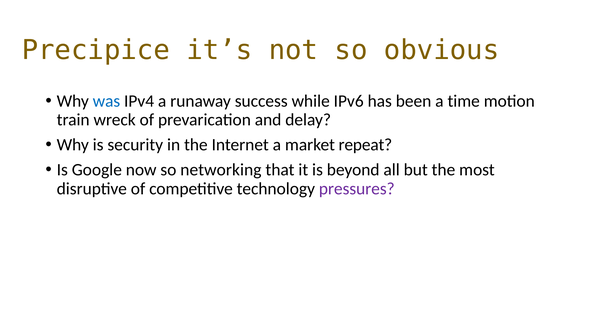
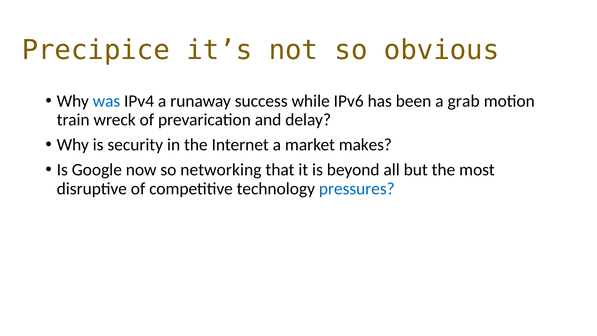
time: time -> grab (464, 101)
repeat: repeat -> makes (365, 145)
pressures colour: purple -> blue (357, 189)
